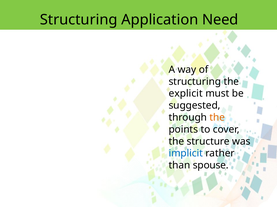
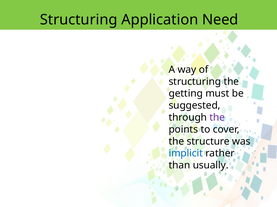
explicit: explicit -> getting (186, 94)
the colour: orange -> purple (217, 118)
spouse: spouse -> usually (211, 166)
